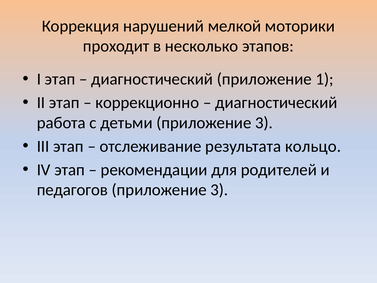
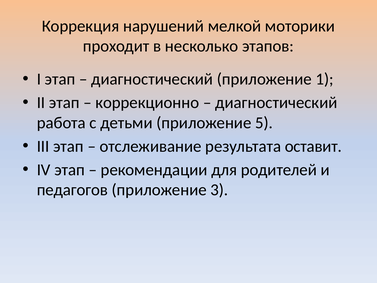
детьми приложение 3: 3 -> 5 (264, 123)
кольцо: кольцо -> оставит (313, 146)
